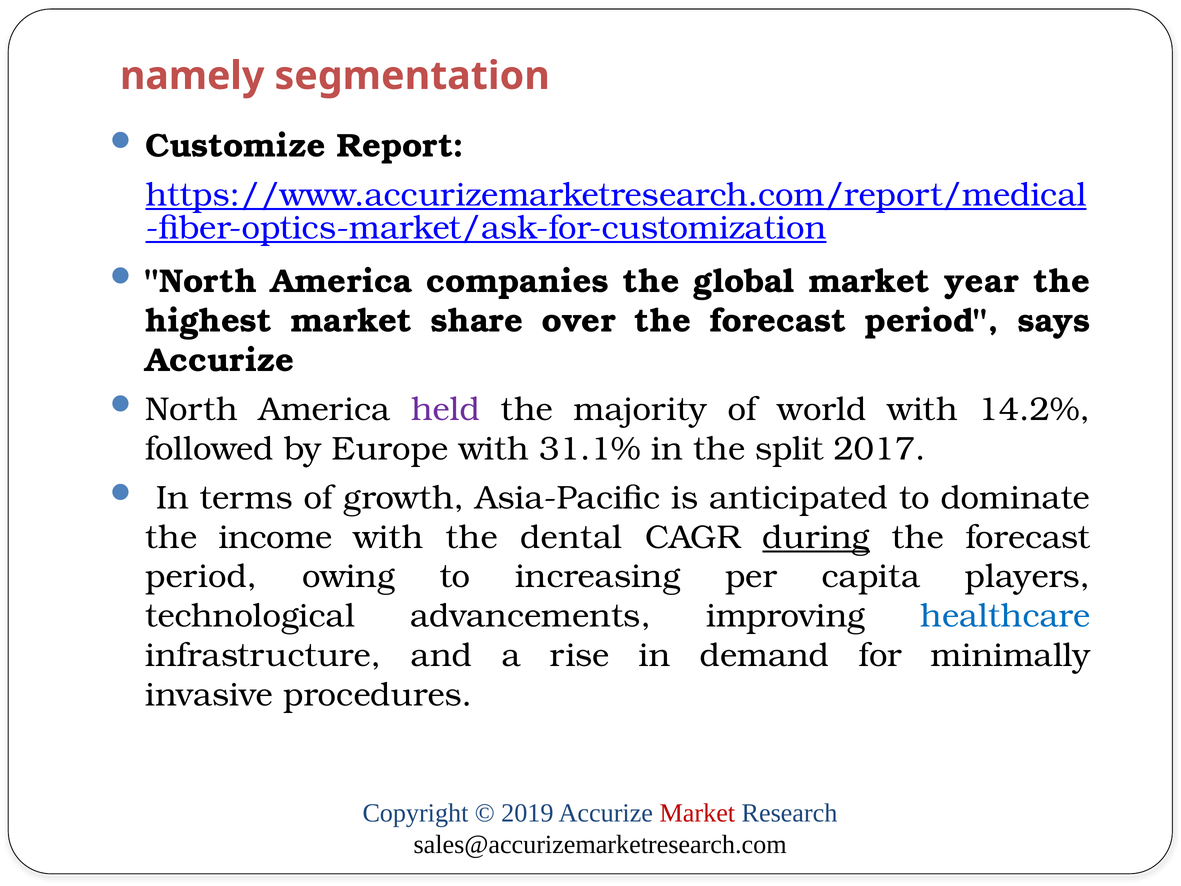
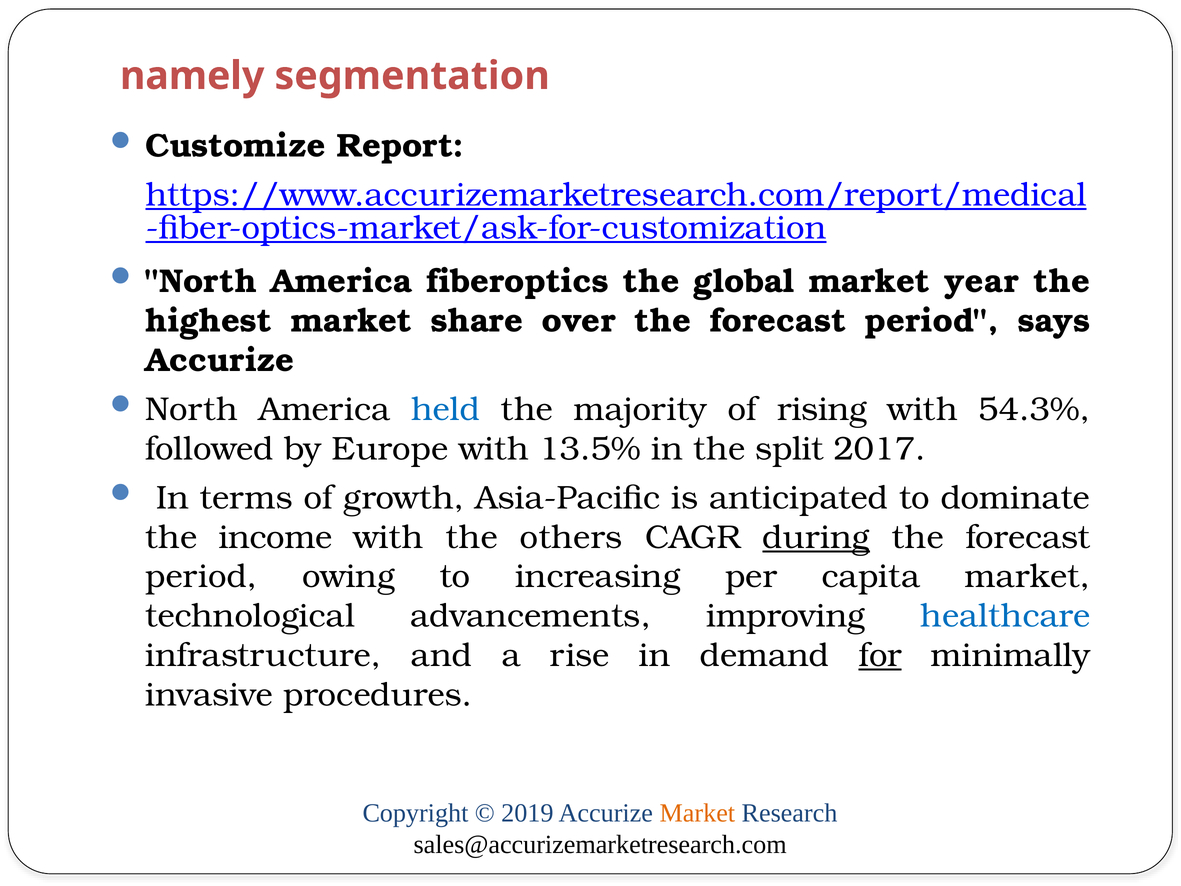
companies: companies -> fiberoptics (517, 281)
held colour: purple -> blue (446, 409)
world: world -> rising (822, 409)
14.2%: 14.2% -> 54.3% (1034, 409)
31.1%: 31.1% -> 13.5% (590, 449)
dental: dental -> others (571, 537)
capita players: players -> market (1028, 576)
for underline: none -> present (880, 655)
Market colour: red -> orange (697, 813)
